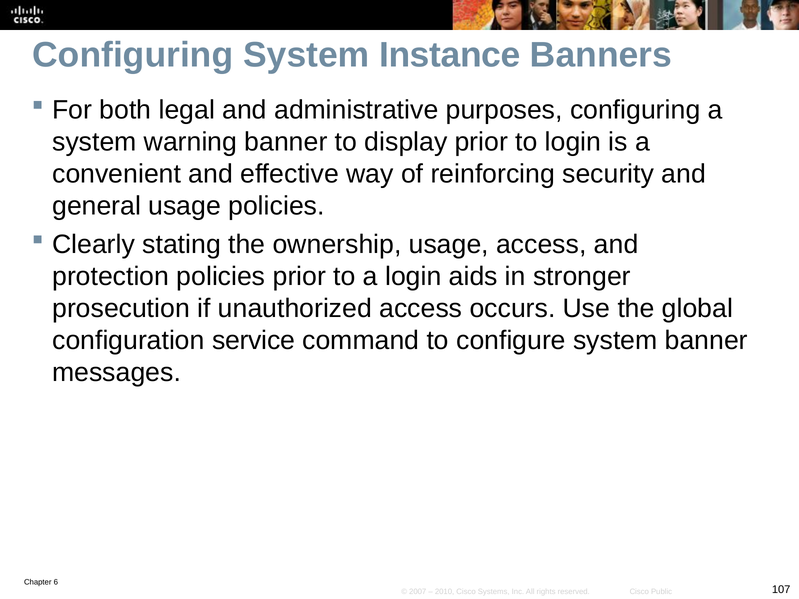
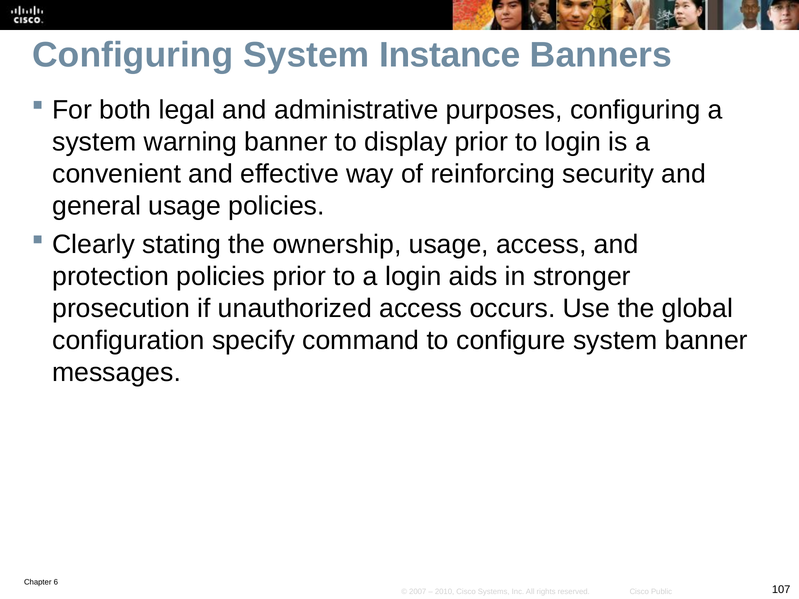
service: service -> specify (253, 341)
